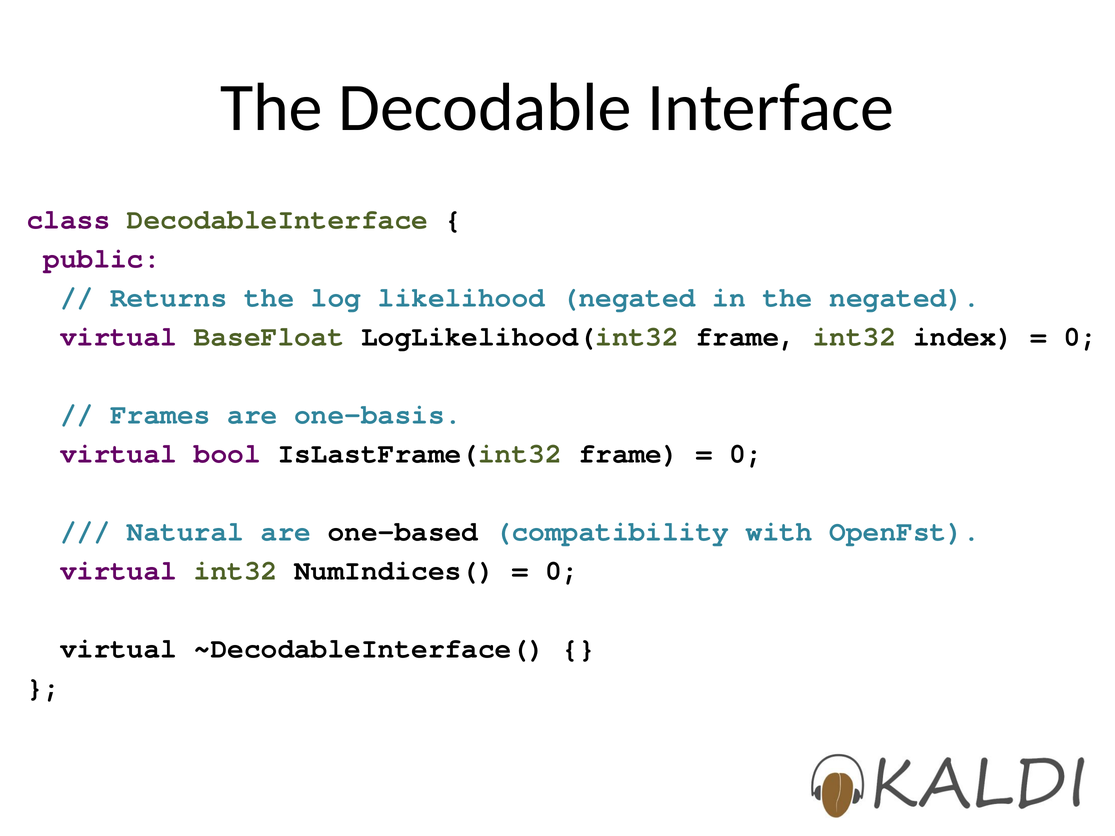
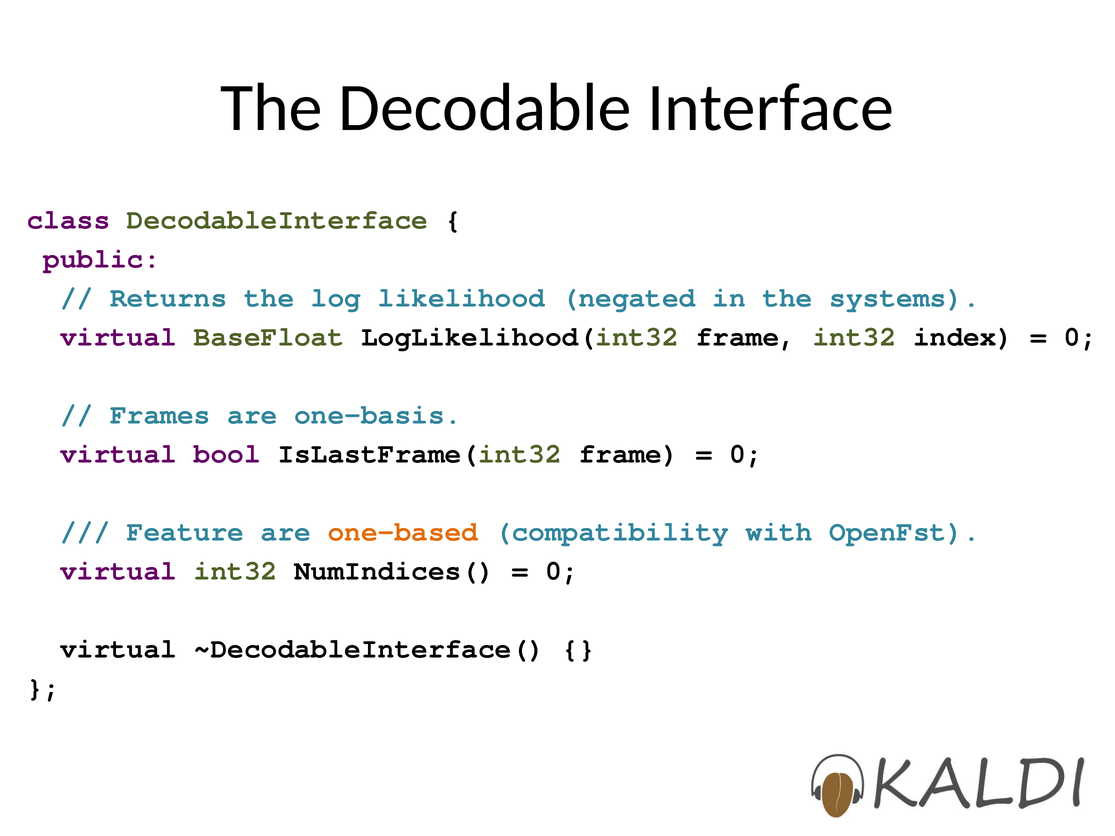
the negated: negated -> systems (905, 297)
Natural: Natural -> Feature (186, 532)
one-based colour: black -> orange (403, 532)
